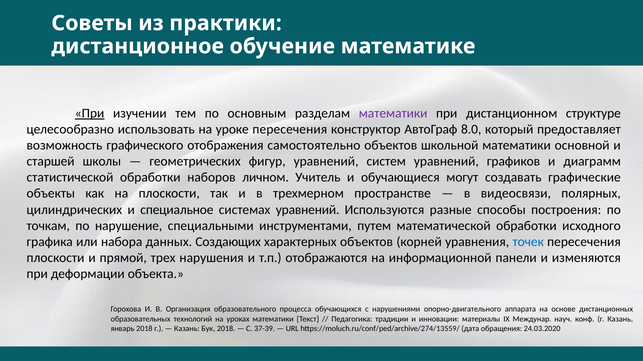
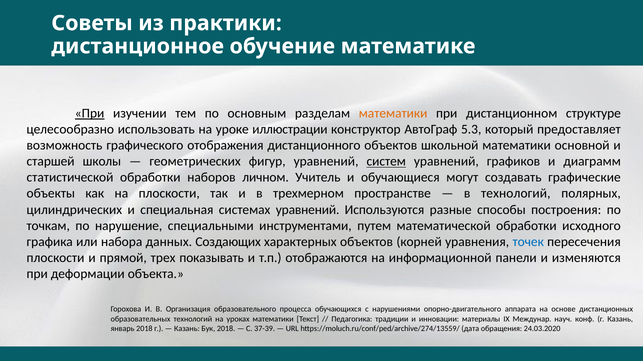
математики colour: purple -> orange (393, 114)
уроке пересечения: пересечения -> иллюстрации (290, 130)
8.0: 8.0 -> 5.3 (471, 130)
самостоятельно: самостоятельно -> дистанционного (314, 146)
систем underline: none -> present (386, 162)
в видеосвязи: видеосвязи -> технологий (516, 194)
специальное: специальное -> специальная (177, 210)
нарушения: нарушения -> показывать (212, 258)
